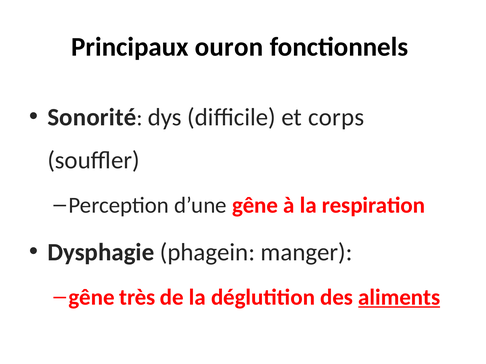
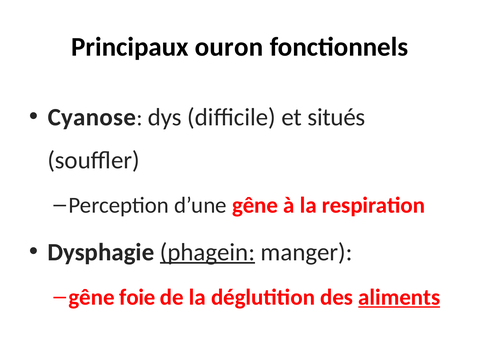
Sonorité: Sonorité -> Cyanose (92, 117)
corps: corps -> situés (336, 117)
phagein underline: none -> present (207, 253)
très: très -> foie (137, 298)
